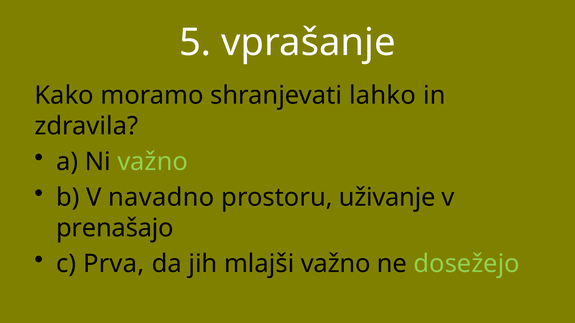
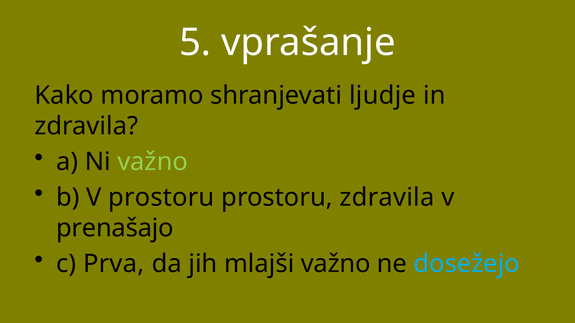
lahko: lahko -> ljudje (383, 95)
V navadno: navadno -> prostoru (161, 198)
prostoru uživanje: uživanje -> zdravila (387, 198)
dosežejo colour: light green -> light blue (467, 264)
